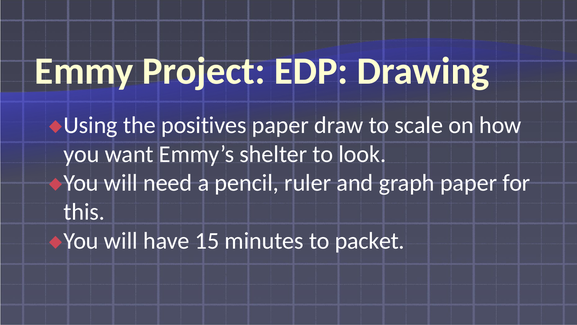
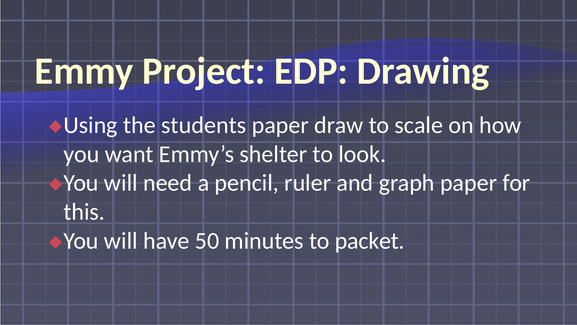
positives: positives -> students (204, 125)
15: 15 -> 50 (207, 240)
